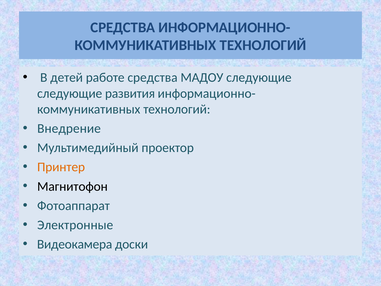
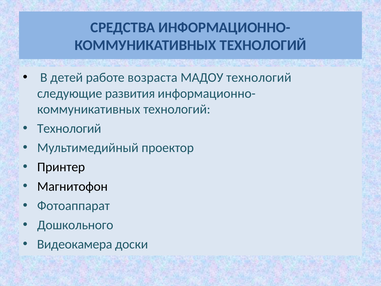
работе средства: средства -> возраста (152, 77)
МАДОУ следующие: следующие -> технологий (259, 77)
Внедрение: Внедрение -> Технологий (69, 128)
Принтер colour: orange -> black (61, 167)
Электронные: Электронные -> Дошкольного (75, 225)
